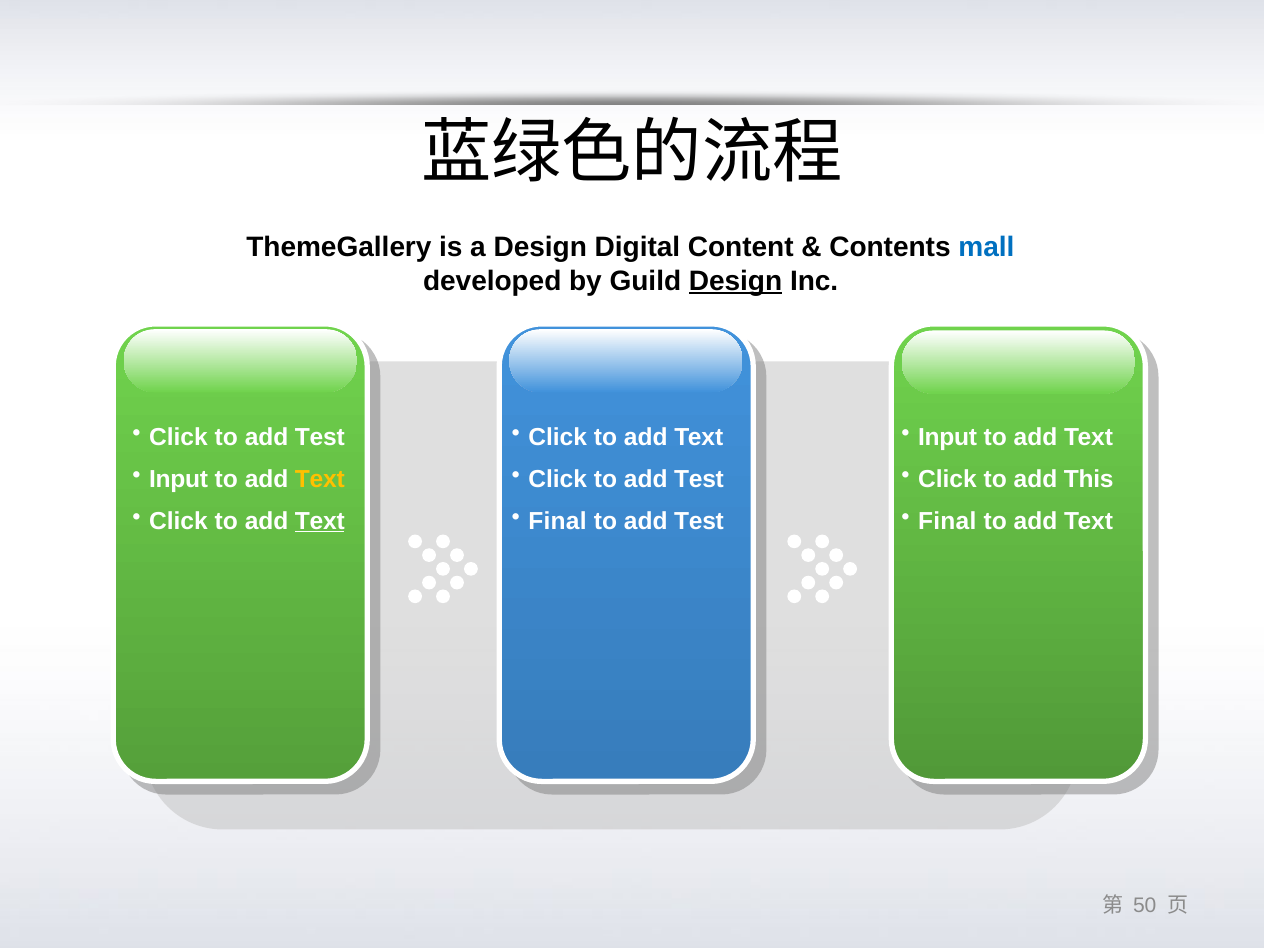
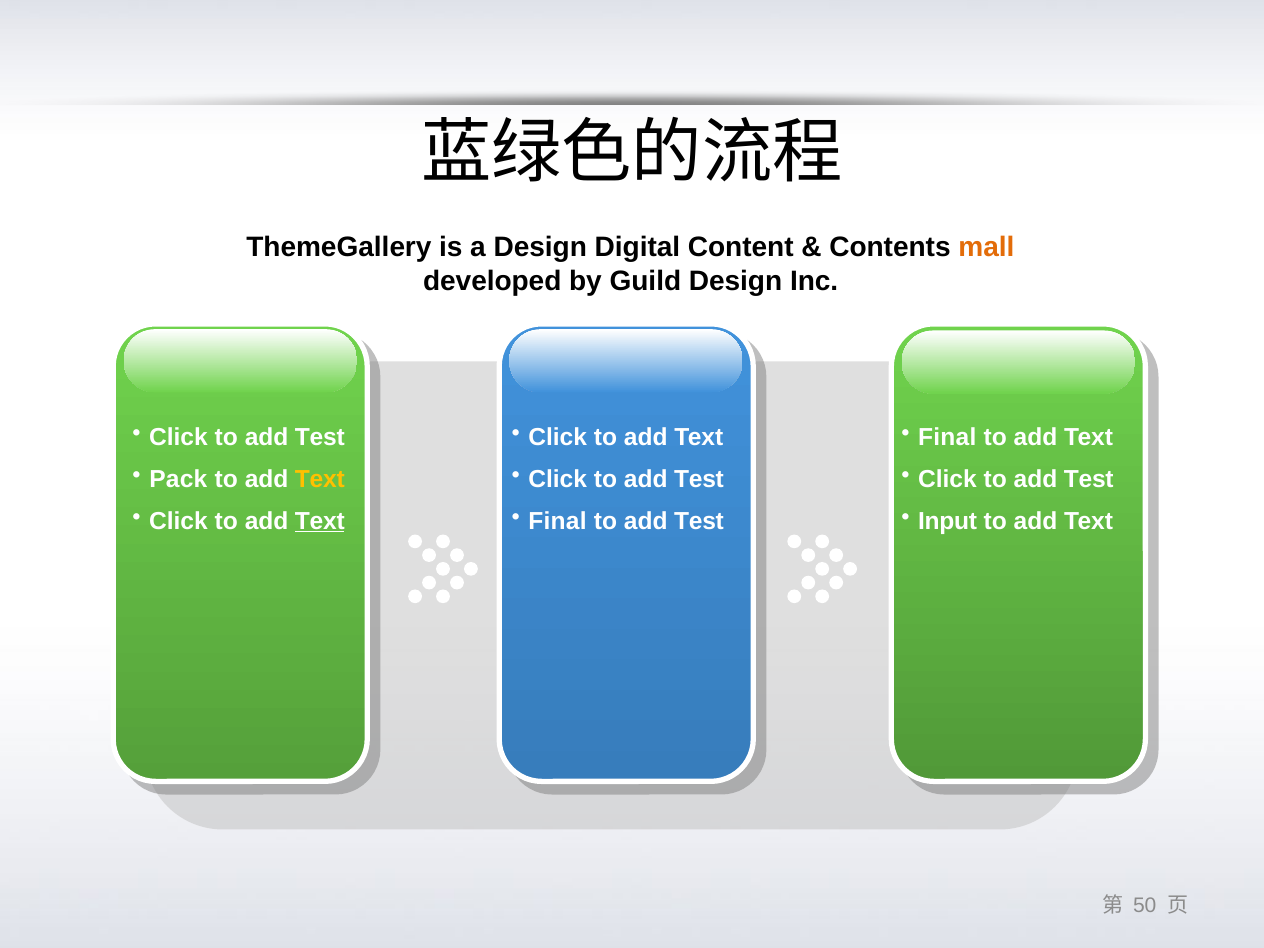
mall colour: blue -> orange (986, 248)
Design underline: present -> none (736, 281)
Input: Input -> Final (947, 437)
Input: Input -> Pack (178, 479)
This: This -> Test (1089, 479)
Final: Final -> Input (948, 521)
